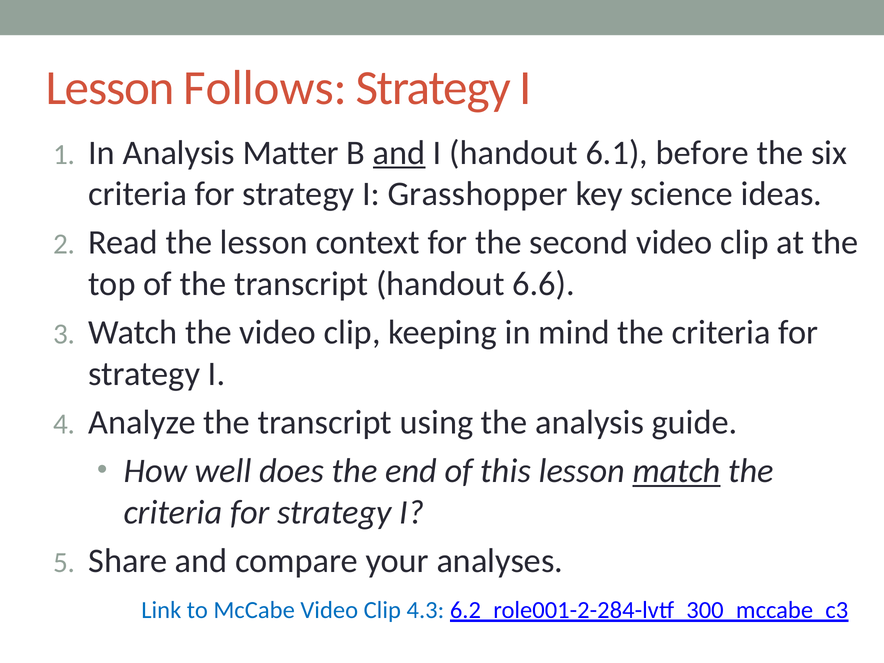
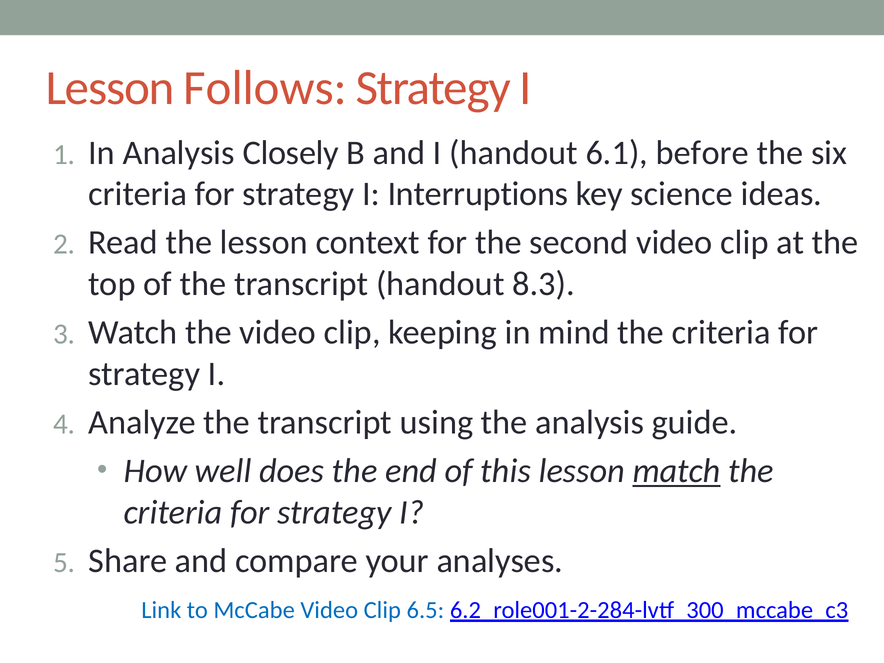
Matter: Matter -> Closely (291, 153)
and underline: present -> none (399, 153)
Grasshopper: Grasshopper -> Interruptions (478, 194)
6.6: 6.6 -> 8.3 (543, 284)
4.3: 4.3 -> 6.5 (425, 610)
